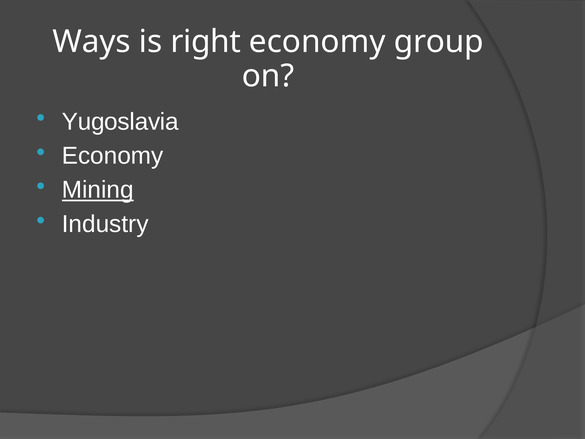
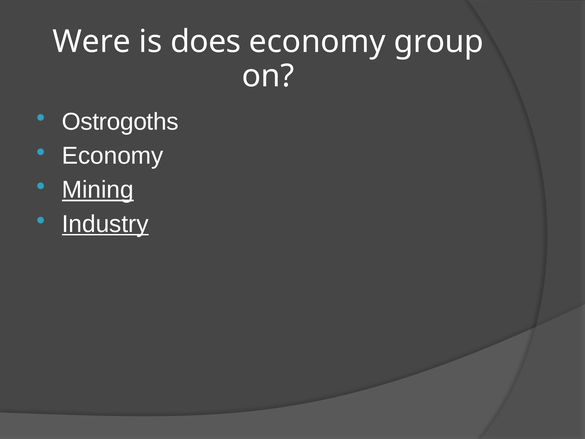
Ways: Ways -> Were (92, 42)
right: right -> does (206, 42)
Yugoslavia: Yugoslavia -> Ostrogoths (120, 122)
Industry underline: none -> present (105, 224)
